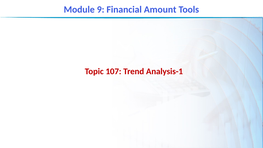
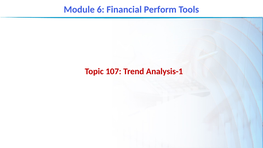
9: 9 -> 6 (101, 10)
Amount: Amount -> Perform (160, 10)
